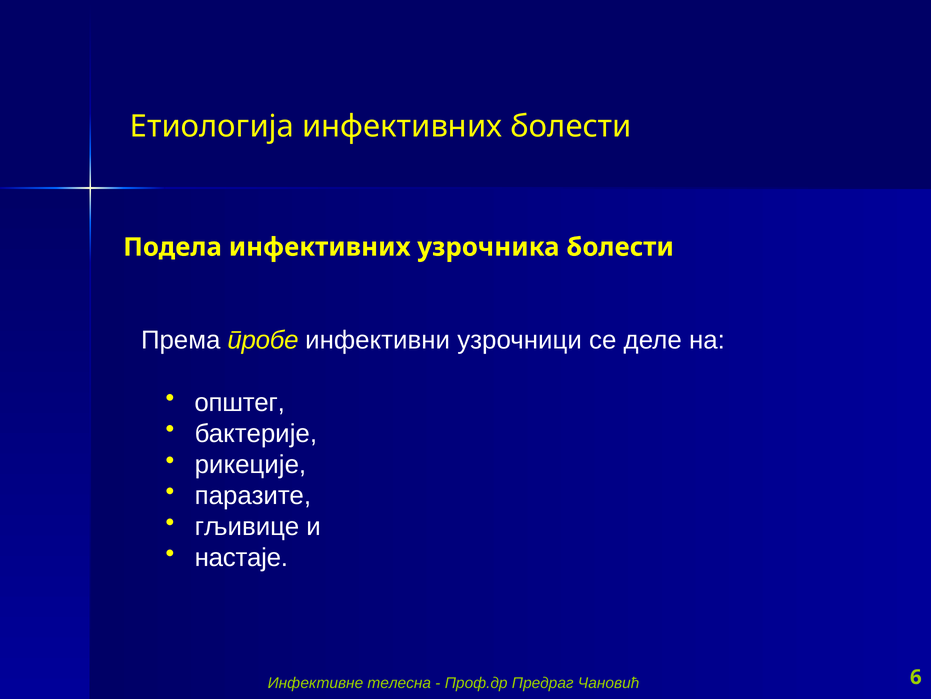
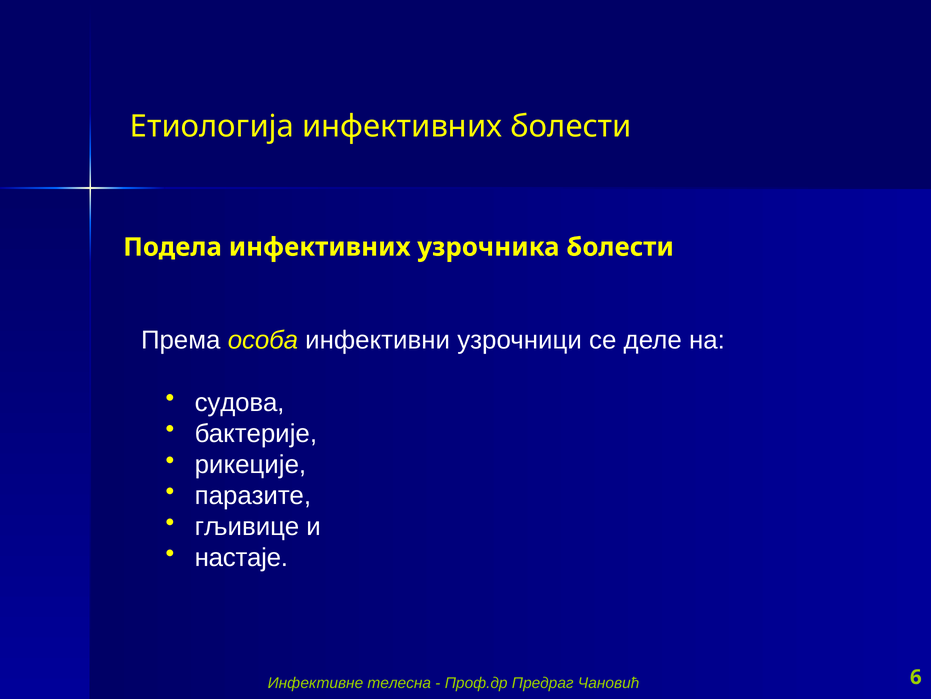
пробе: пробе -> особа (263, 340)
општег: општег -> судова (240, 402)
